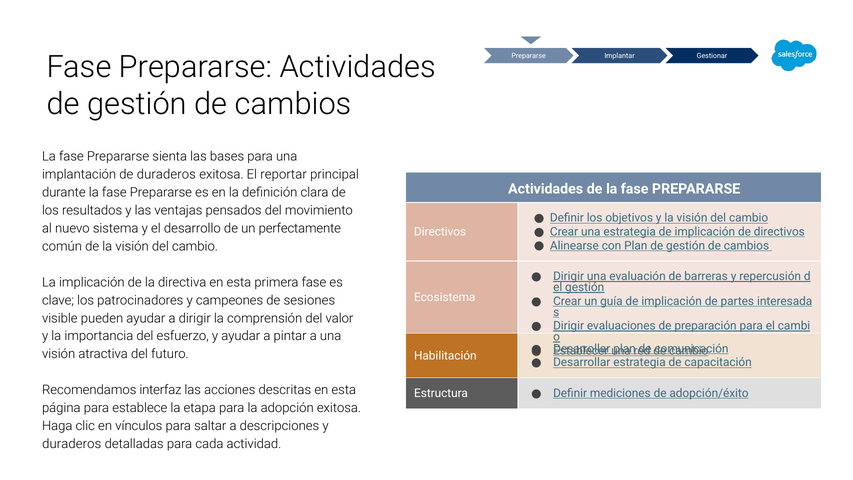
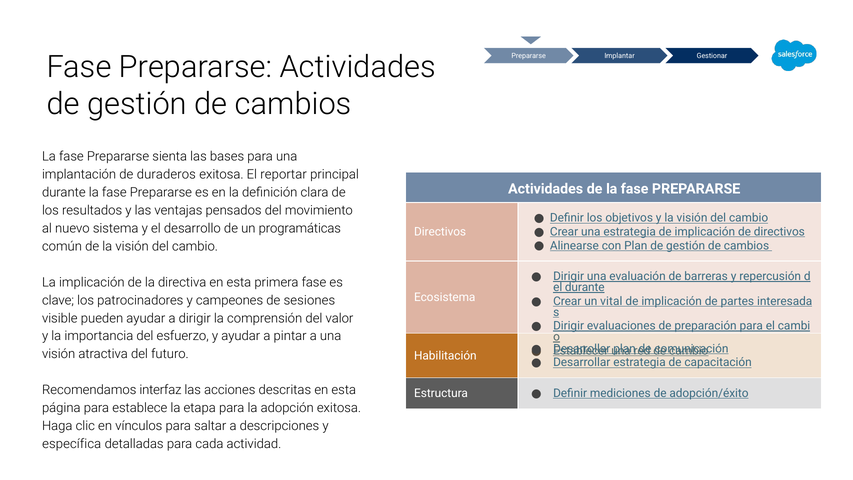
perfectamente: perfectamente -> programáticas (300, 228)
el gestión: gestión -> durante (585, 287)
guía: guía -> vital (611, 301)
duraderos: duraderos -> específica (72, 444)
